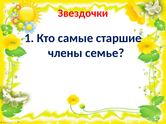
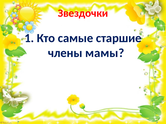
семье: семье -> мамы (105, 53)
